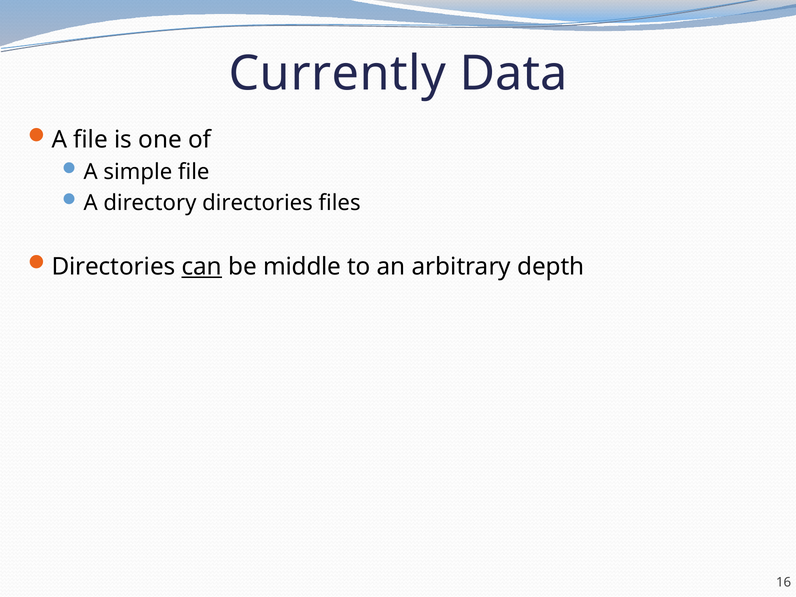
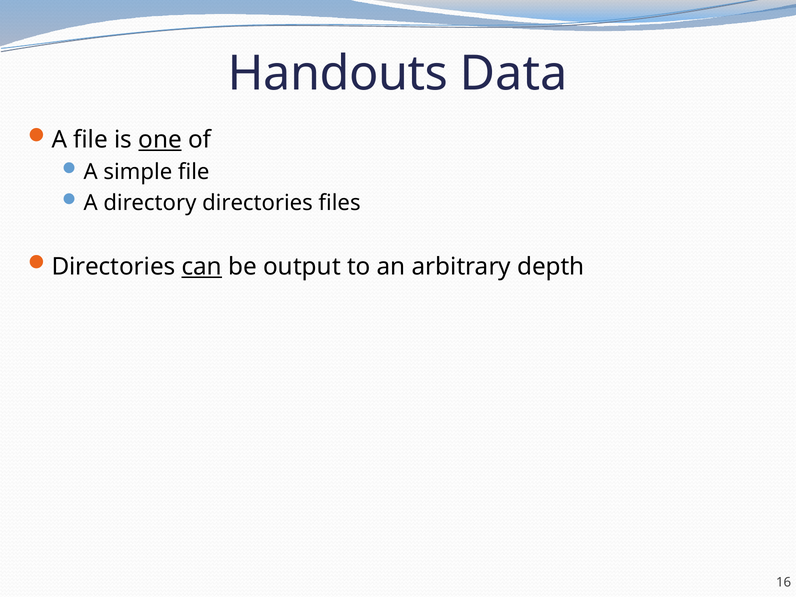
Currently: Currently -> Handouts (338, 74)
one underline: none -> present (160, 140)
middle: middle -> output (302, 267)
